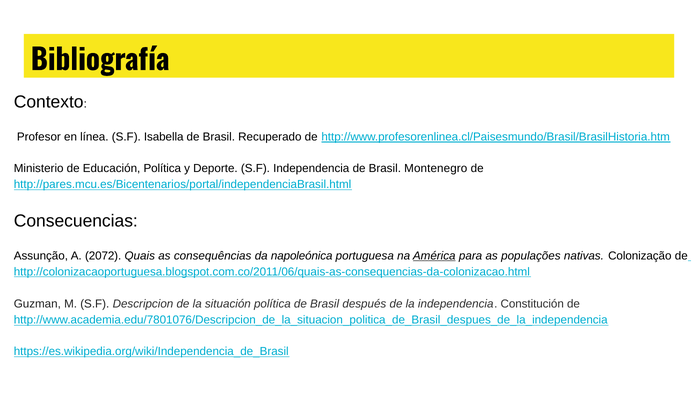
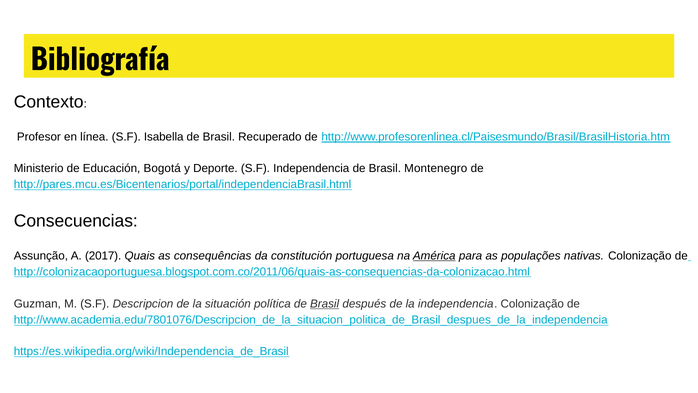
Educación Política: Política -> Bogotá (162, 168)
2072: 2072 -> 2017 (103, 255)
napoleónica: napoleónica -> constitución (302, 255)
Brasil underline: none -> present (325, 304)
independencia Constitución: Constitución -> Colonização (532, 304)
